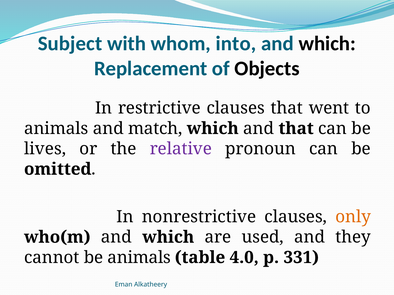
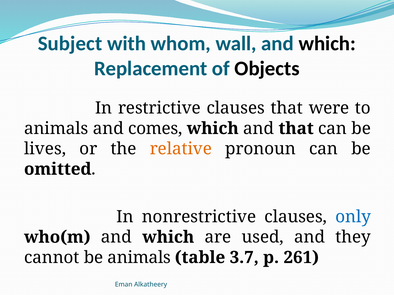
into: into -> wall (236, 44)
went: went -> were (329, 108)
match: match -> comes (155, 129)
relative colour: purple -> orange (181, 149)
only colour: orange -> blue (353, 217)
4.0: 4.0 -> 3.7 (244, 258)
331: 331 -> 261 (301, 258)
